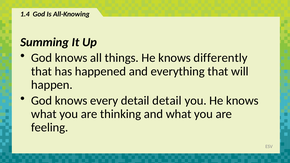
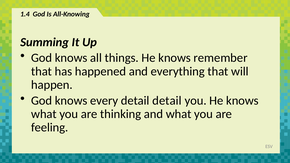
differently: differently -> remember (221, 58)
